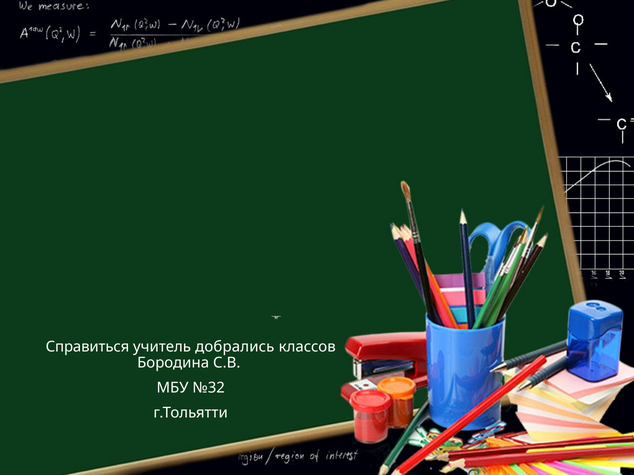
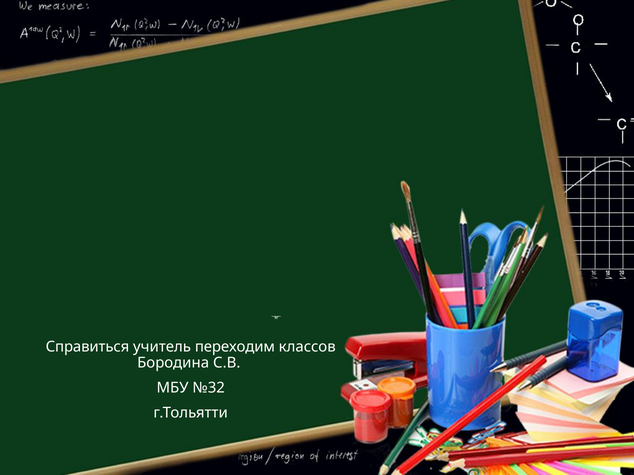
добрались: добрались -> переходим (235, 347)
